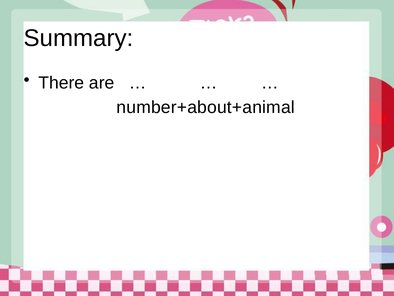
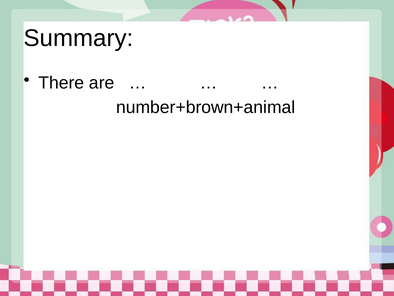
number+about+animal: number+about+animal -> number+brown+animal (206, 107)
